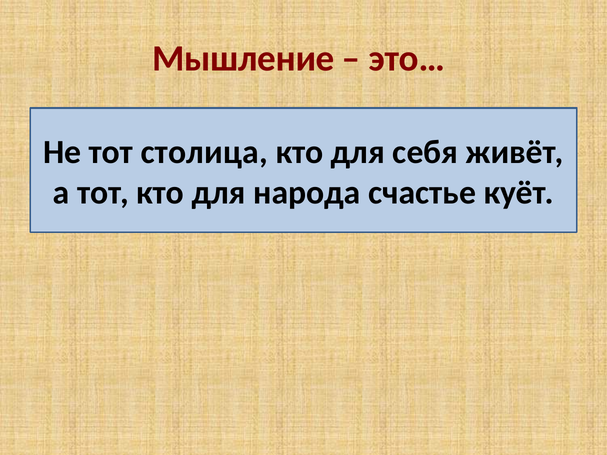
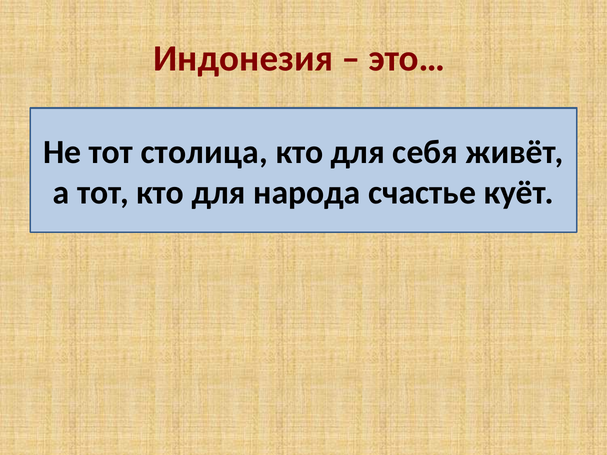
Мышление: Мышление -> Индонезия (243, 59)
